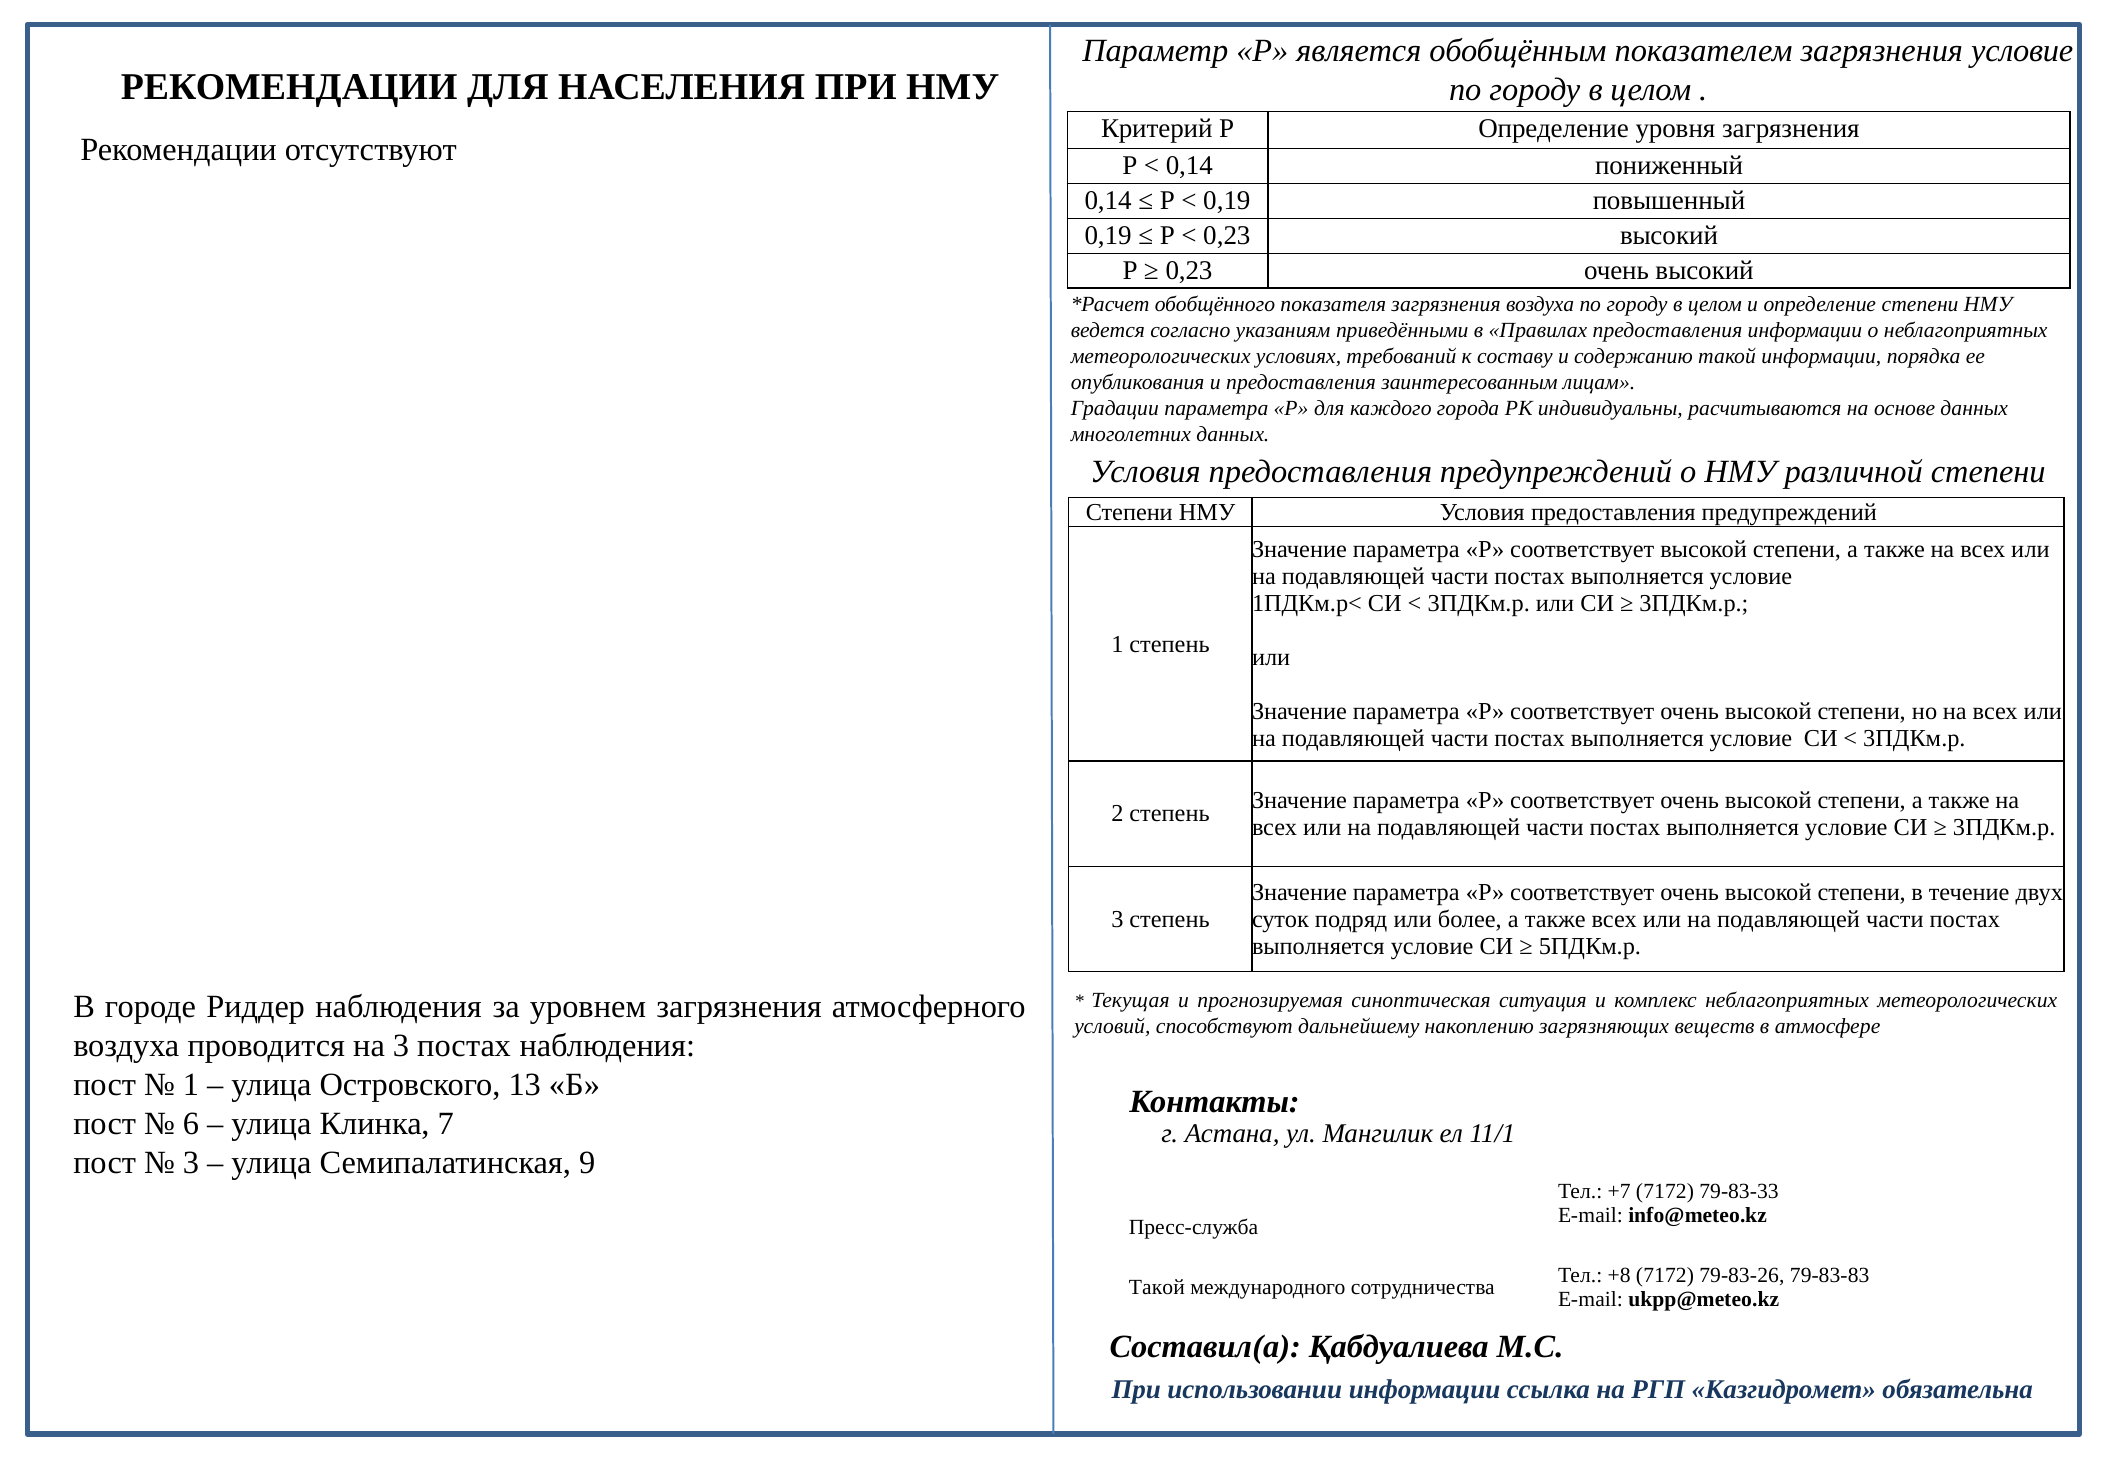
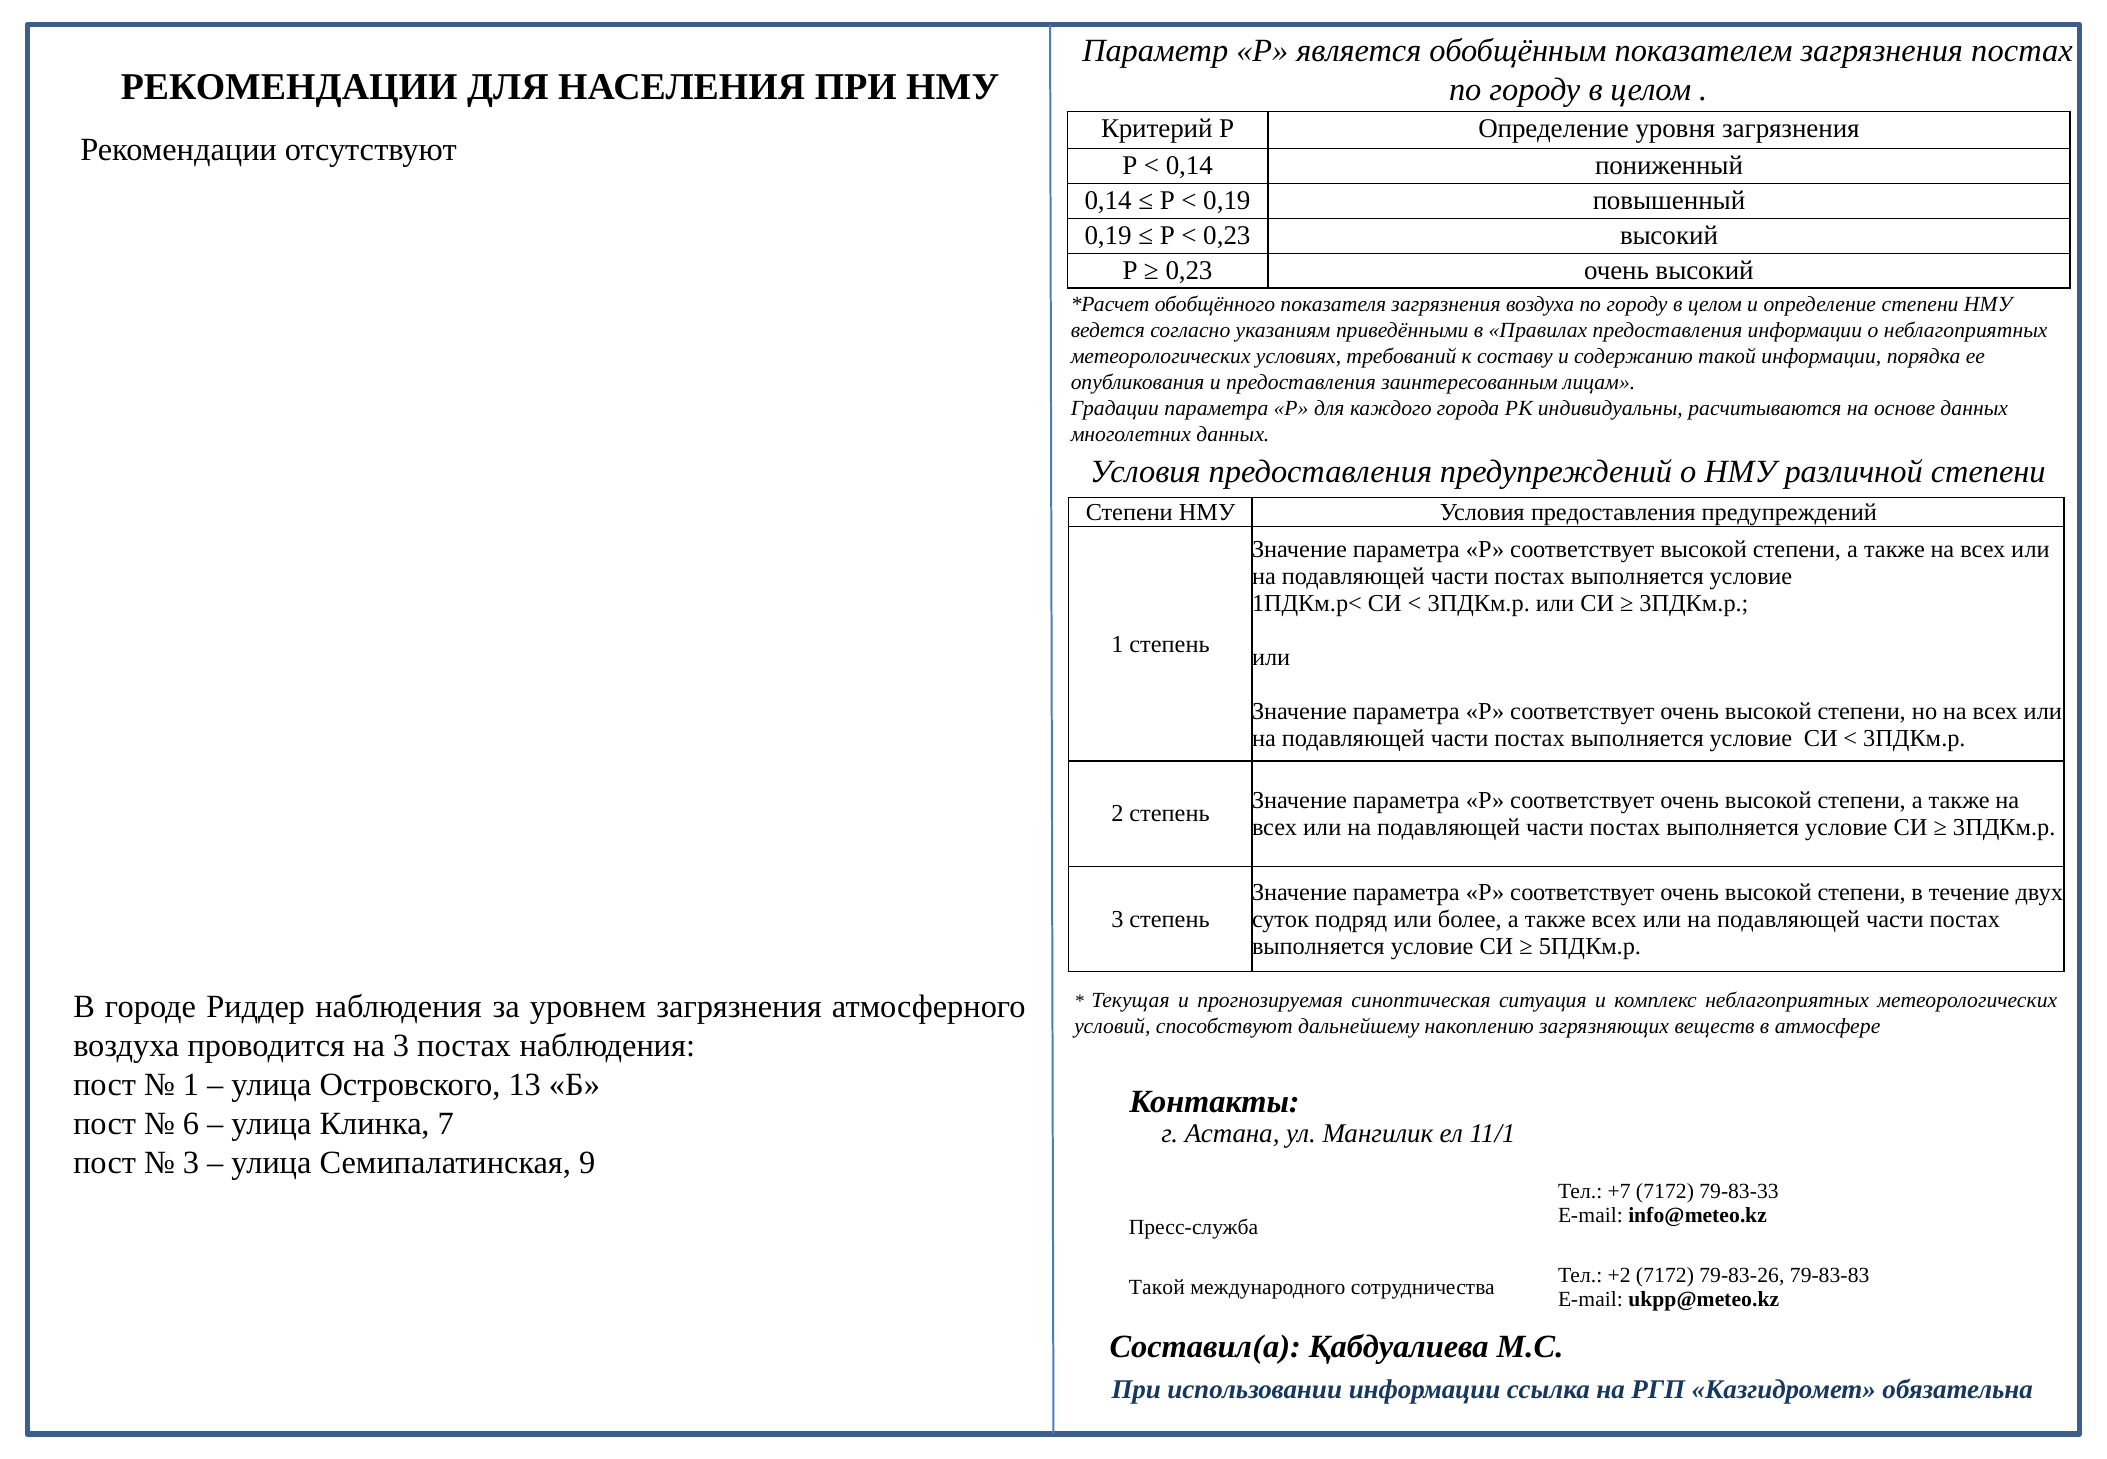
загрязнения условие: условие -> постах (2022, 51)
+8: +8 -> +2 (1619, 1275)
